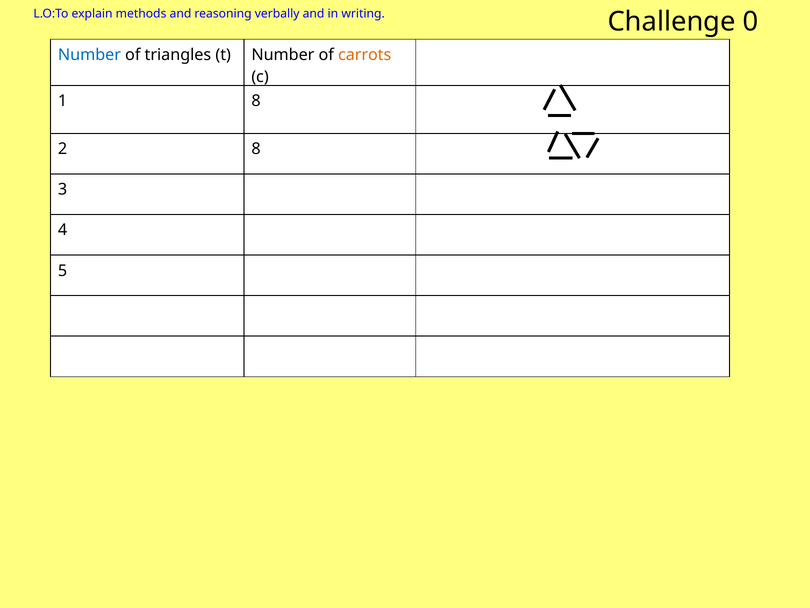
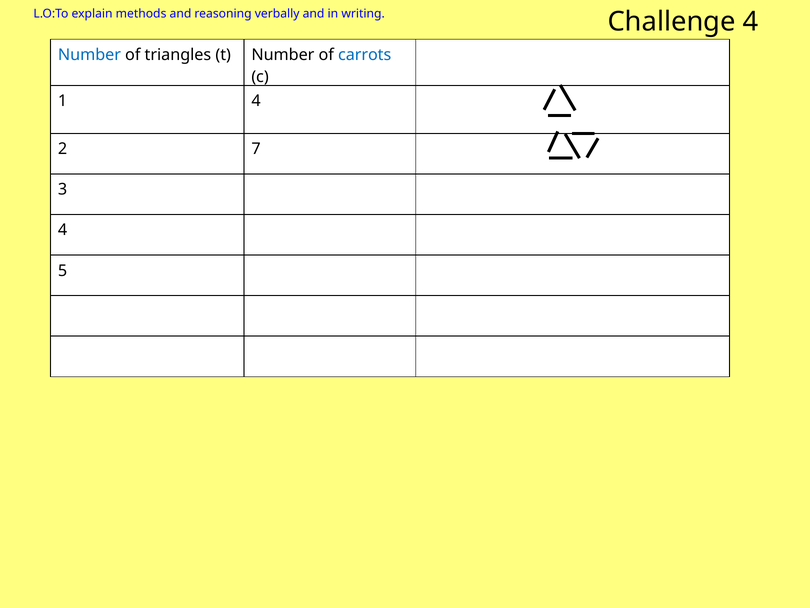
Challenge 0: 0 -> 4 (751, 22)
carrots colour: orange -> blue (365, 55)
1 8: 8 -> 4 (256, 101)
2 8: 8 -> 7 (256, 149)
